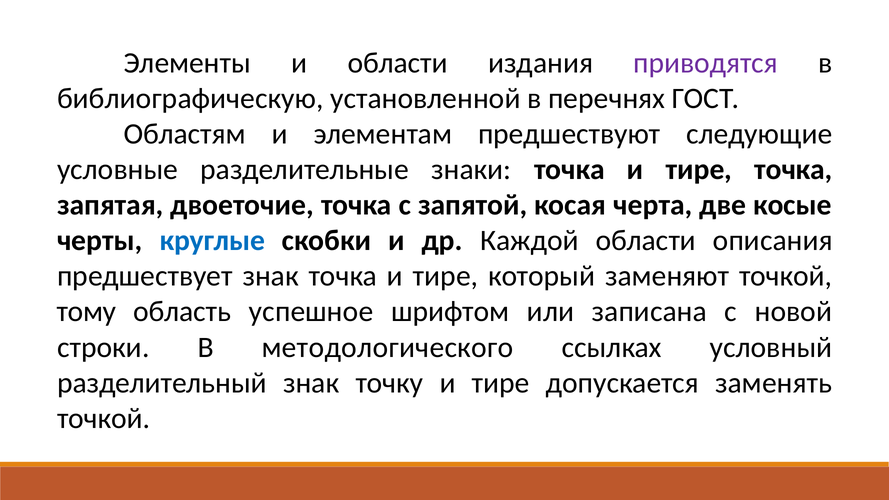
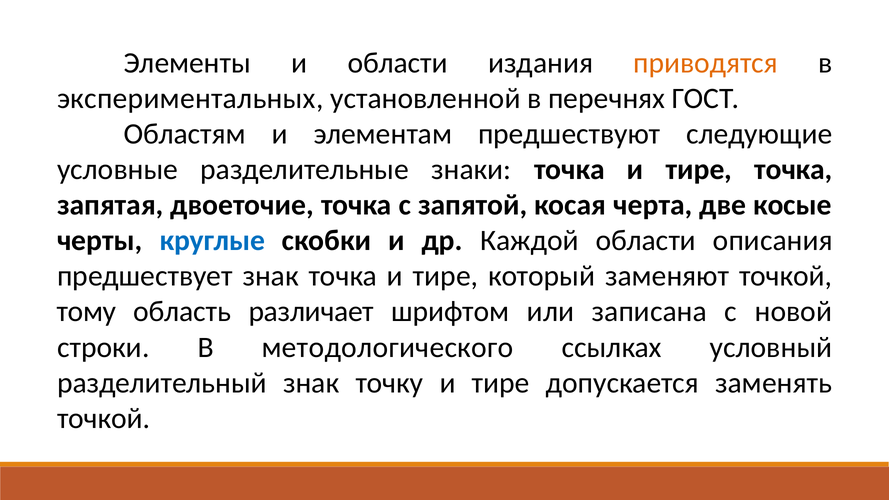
приводятся colour: purple -> orange (706, 63)
библиографическую: библиографическую -> экспериментальных (190, 98)
успешное: успешное -> различает (311, 312)
